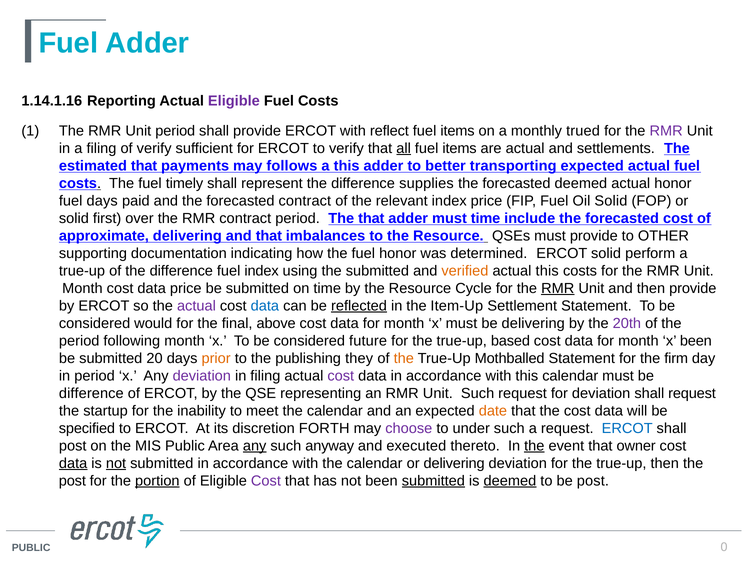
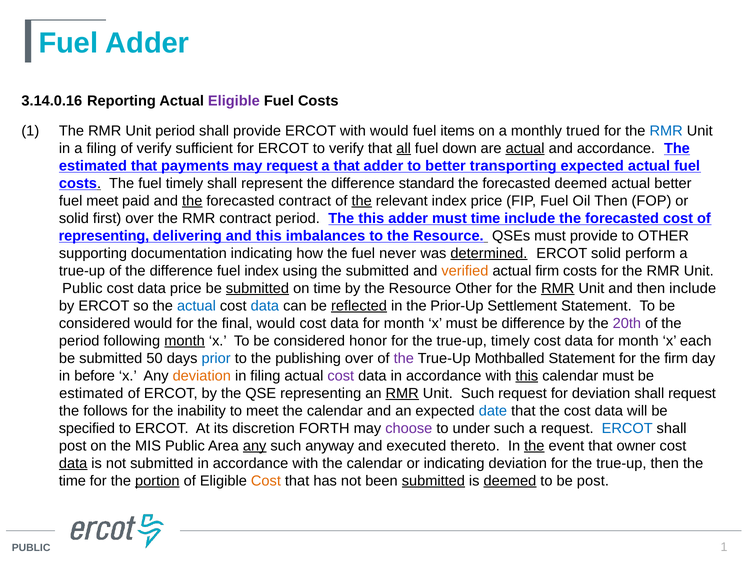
1.14.1.16: 1.14.1.16 -> 3.14.0.16 (52, 101)
with reflect: reflect -> would (389, 131)
RMR colour: purple -> blue (666, 131)
items: items -> down (460, 148)
actual underline: none -> present (525, 148)
and settlements: settlements -> accordance (616, 148)
may follows: follows -> request (292, 166)
a this: this -> that (347, 166)
supplies: supplies -> standard (427, 183)
actual honor: honor -> better (673, 183)
fuel days: days -> meet (102, 201)
the underline: none -> present (192, 201)
the underline: none -> present (362, 201)
Oil Solid: Solid -> Then (611, 201)
The that: that -> this (371, 218)
approximate: approximate -> representing (104, 236)
and that: that -> this (269, 236)
fuel honor: honor -> never (398, 253)
determined underline: none -> present (489, 253)
actual this: this -> firm (547, 271)
Month: Month -> Public (82, 288)
submitted underline: none -> present (257, 288)
Resource Cycle: Cycle -> Other (474, 288)
then provide: provide -> include (693, 288)
actual colour: purple -> blue (196, 306)
Item-Up: Item-Up -> Prior-Up (457, 306)
final above: above -> would (276, 323)
be delivering: delivering -> difference (533, 323)
month underline: none -> present (185, 341)
future: future -> honor (368, 341)
true-up based: based -> timely (510, 341)
x been: been -> each (696, 341)
20: 20 -> 50 (155, 358)
prior colour: orange -> blue (216, 358)
publishing they: they -> over (359, 358)
the colour: orange -> purple (404, 358)
in period: period -> before (95, 376)
deviation colour: purple -> orange (202, 376)
this underline: none -> present (527, 376)
difference: difference -> estimated (91, 393)
RMR underline: none -> present (402, 393)
startup: startup -> follows (106, 411)
date colour: orange -> blue (493, 411)
not underline: present -> none (116, 463)
or delivering: delivering -> indicating (454, 463)
post: post -> time (72, 481)
Cost colour: purple -> orange (266, 481)
PUBLIC 0: 0 -> 1 (724, 547)
